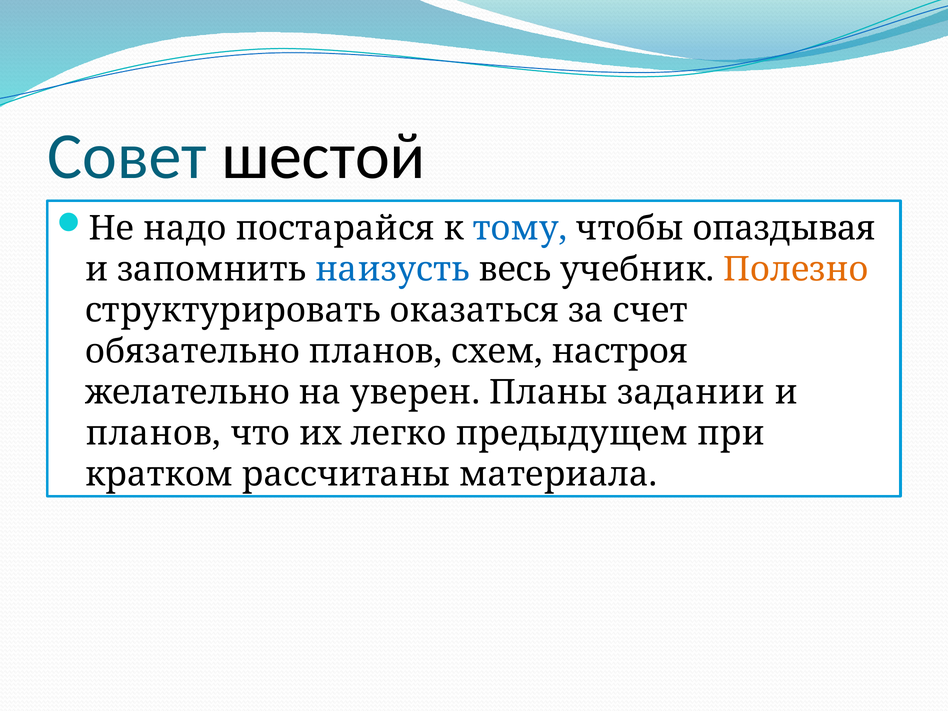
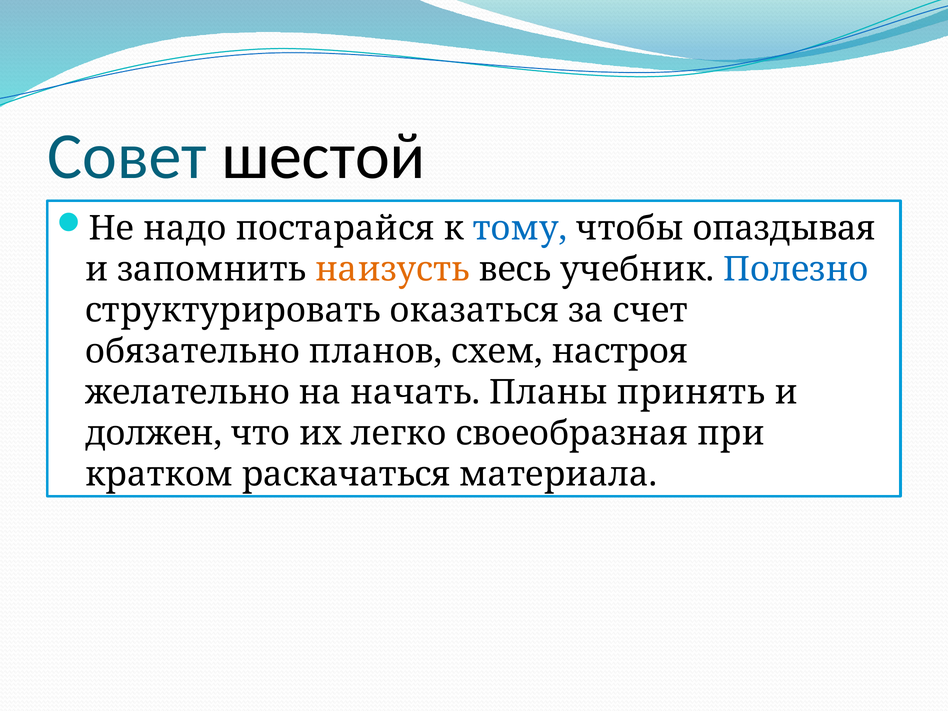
наизусть colour: blue -> orange (392, 269)
Полезно colour: orange -> blue (796, 269)
уверен: уверен -> начать (415, 392)
задании: задании -> принять (691, 392)
планов: планов -> должен (154, 434)
предыдущем: предыдущем -> своеобразная (572, 434)
рассчитаны: рассчитаны -> раскачаться (346, 475)
